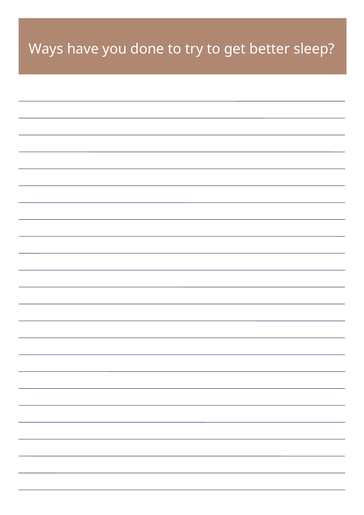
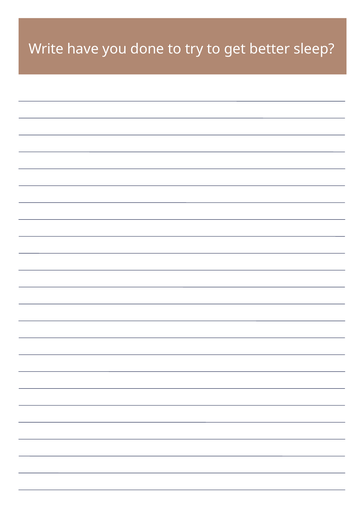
Ways: Ways -> Write (46, 49)
